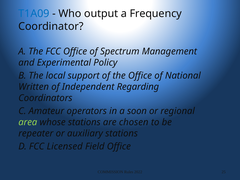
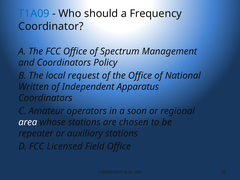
output: output -> should (101, 14)
and Experimental: Experimental -> Coordinators (64, 63)
support: support -> request (84, 76)
Regarding: Regarding -> Apparatus (138, 87)
area colour: light green -> white (28, 122)
